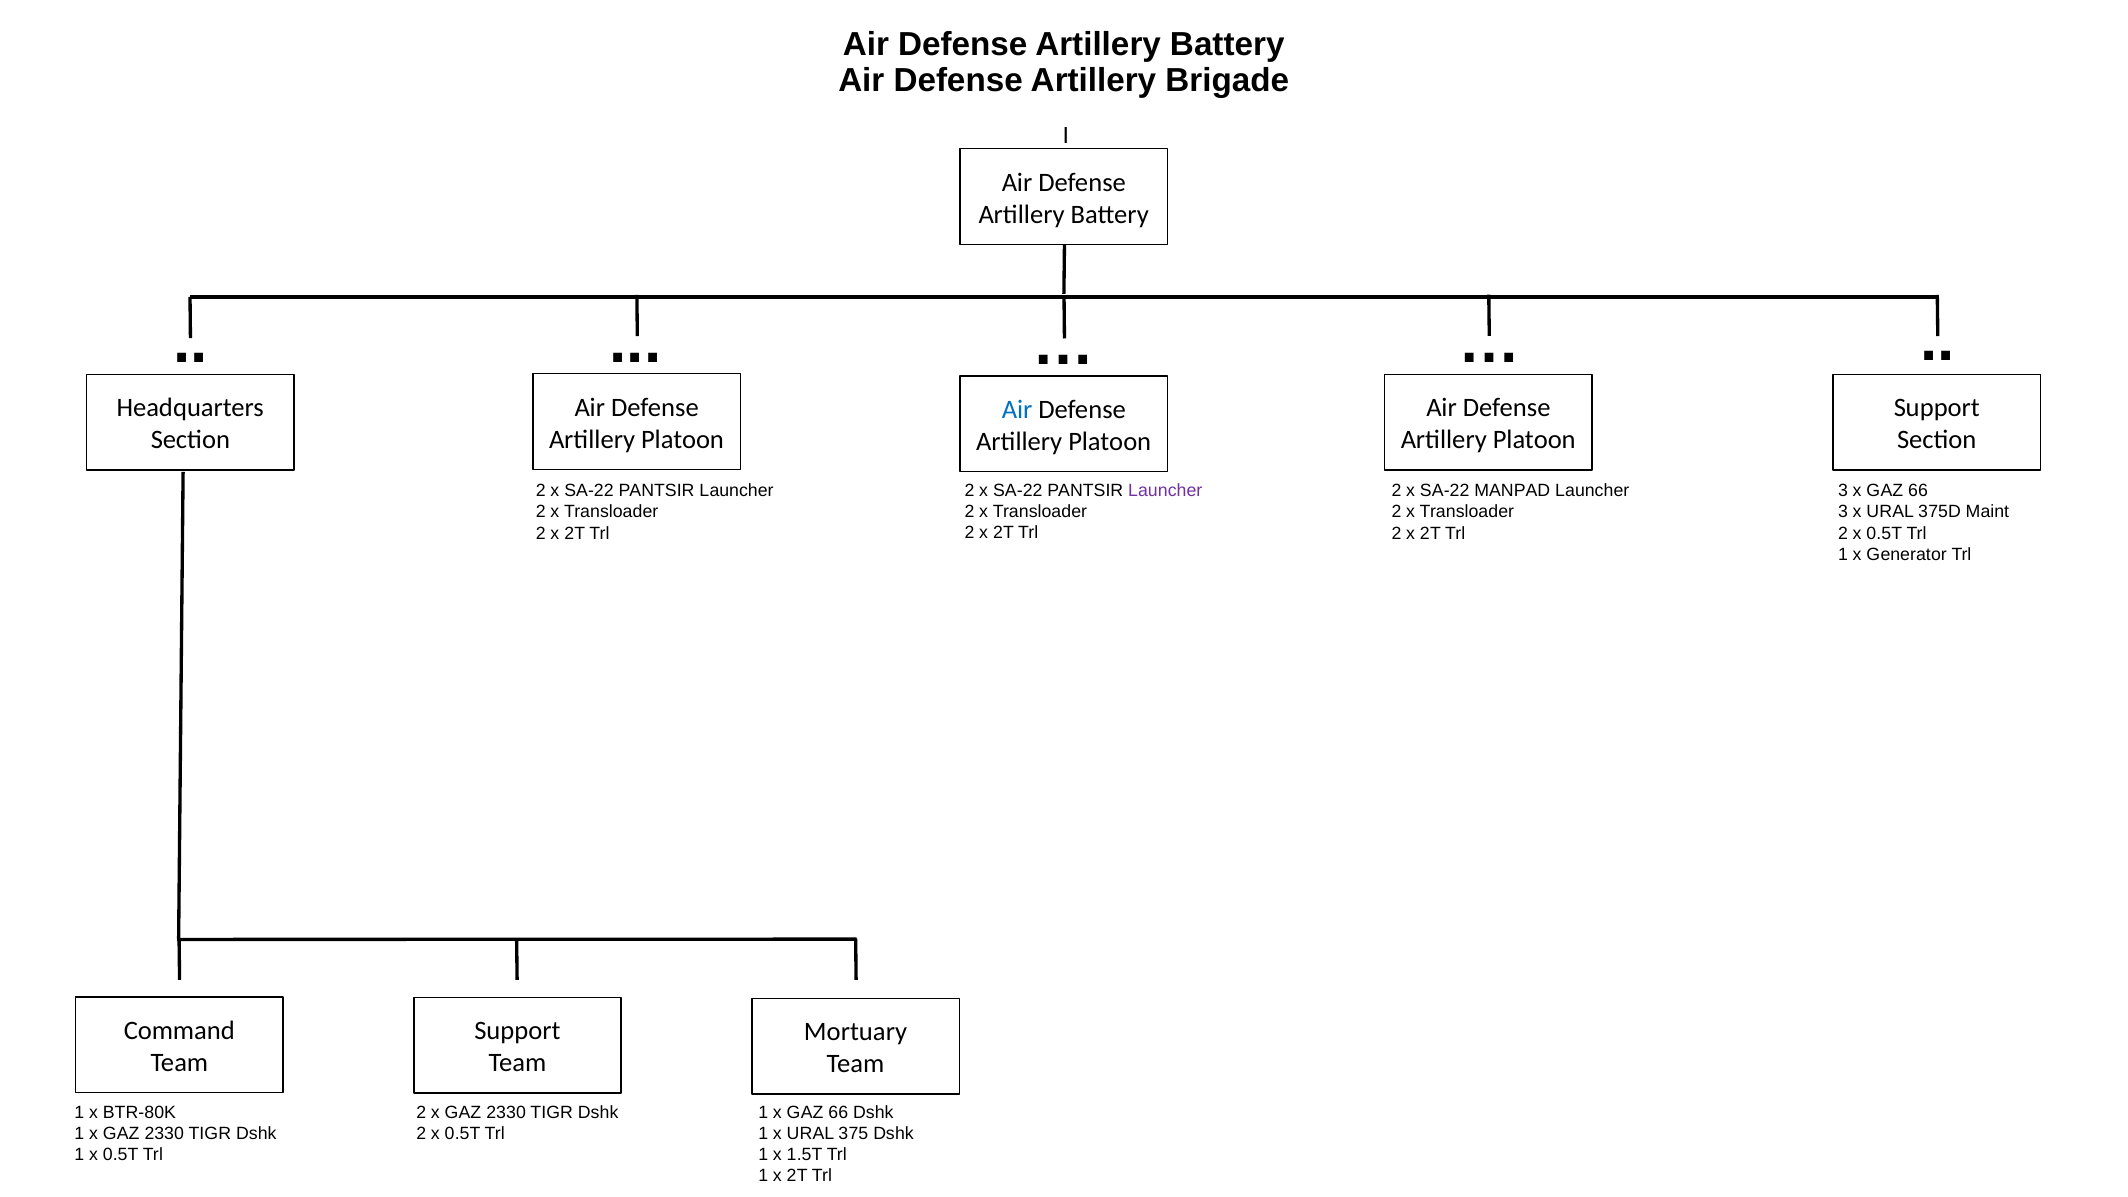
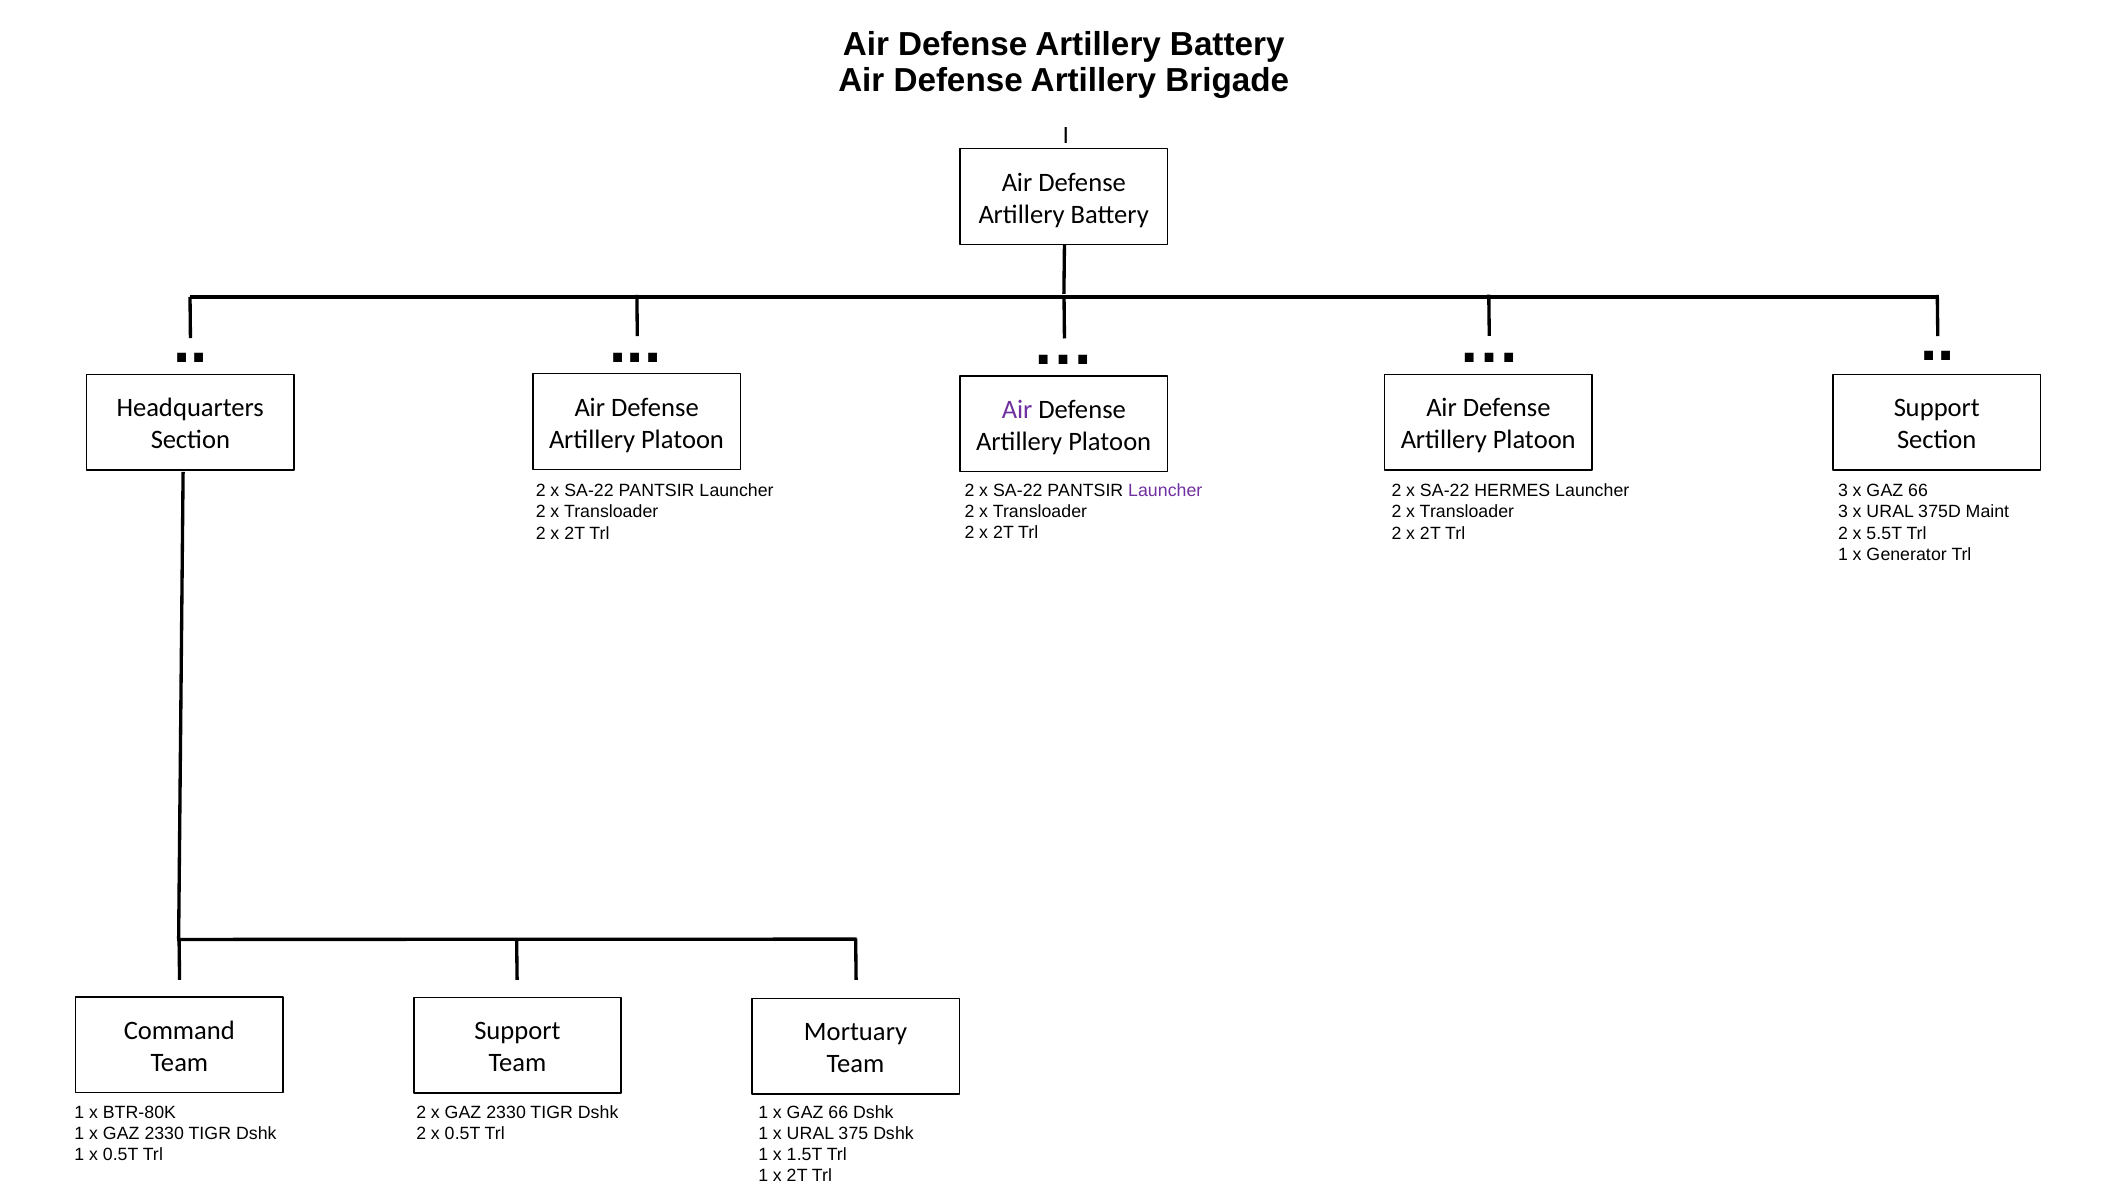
Air colour: blue -> purple (1017, 410)
MANPAD: MANPAD -> HERMES (1512, 491)
0.5T: 0.5T -> 5.5T (1884, 533)
